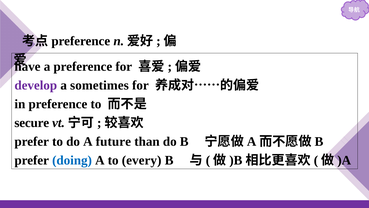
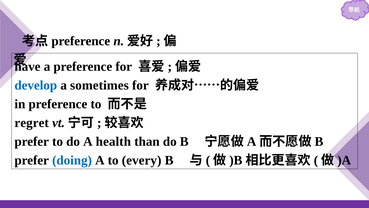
develop colour: purple -> blue (36, 85)
secure: secure -> regret (32, 123)
future: future -> health (113, 141)
